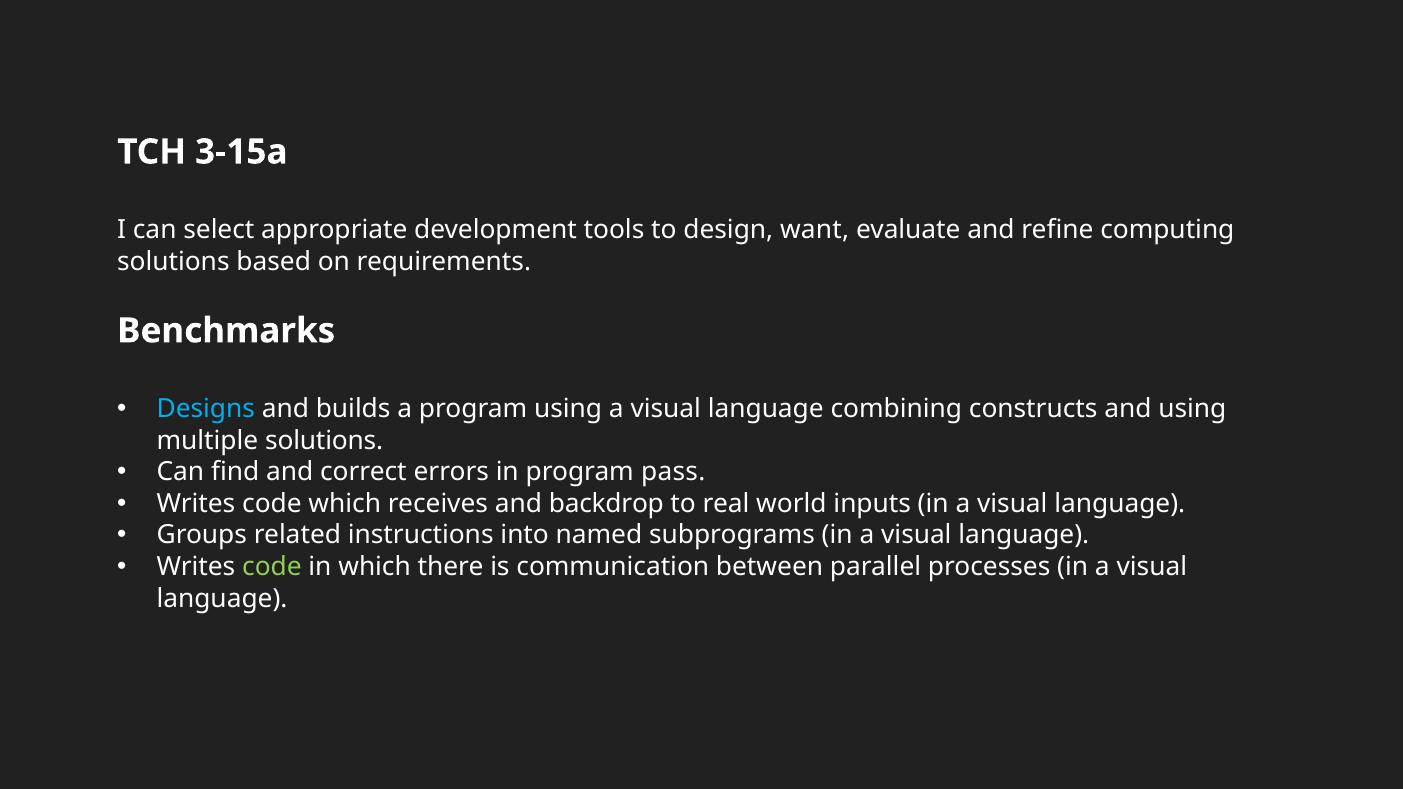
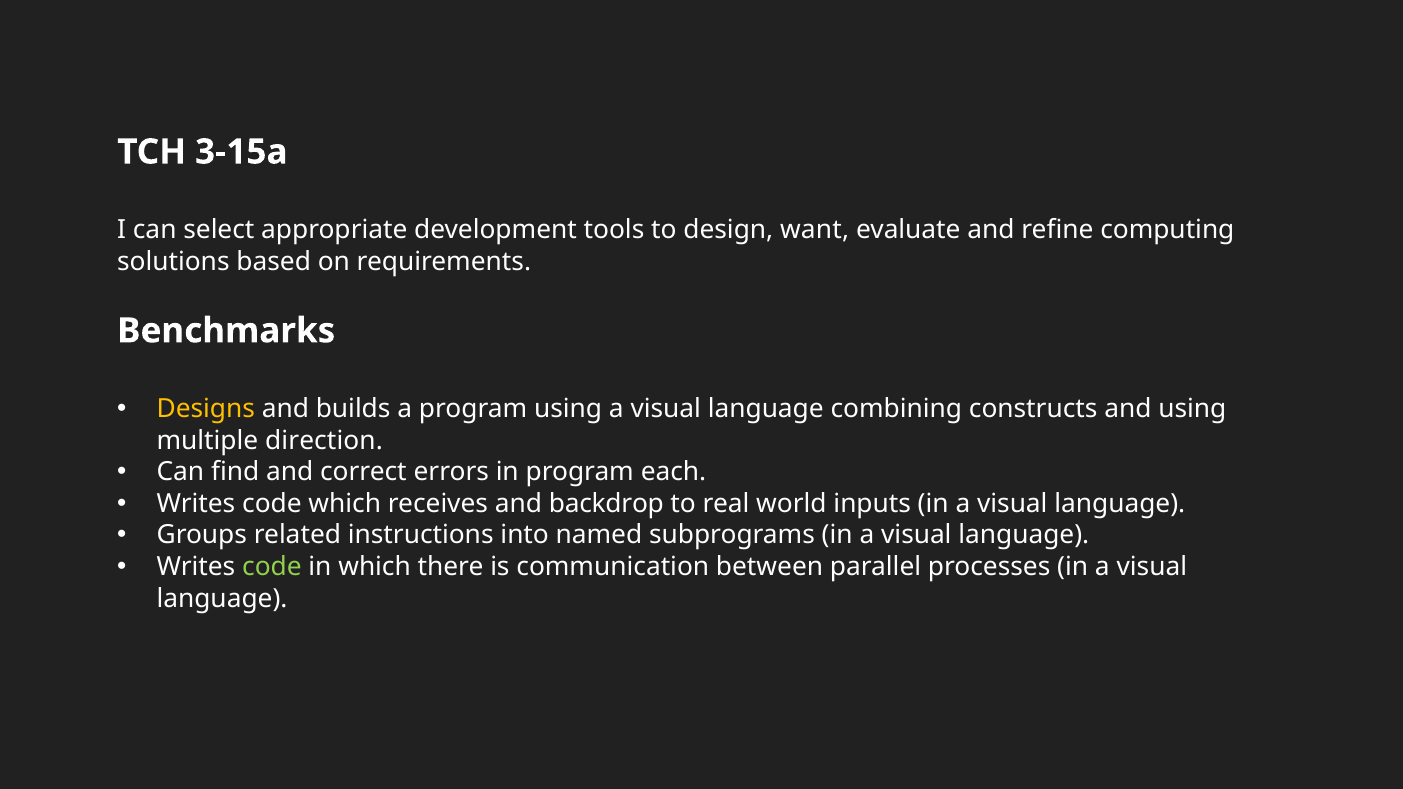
Designs colour: light blue -> yellow (206, 409)
multiple solutions: solutions -> direction (324, 441)
pass: pass -> each (673, 472)
